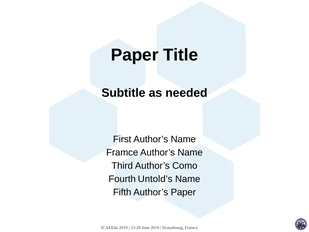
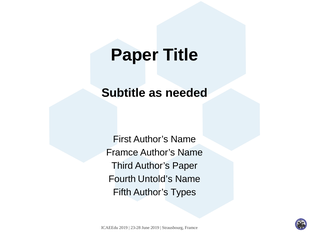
Author’s Como: Como -> Paper (185, 166)
Author’s Paper: Paper -> Types (183, 192)
